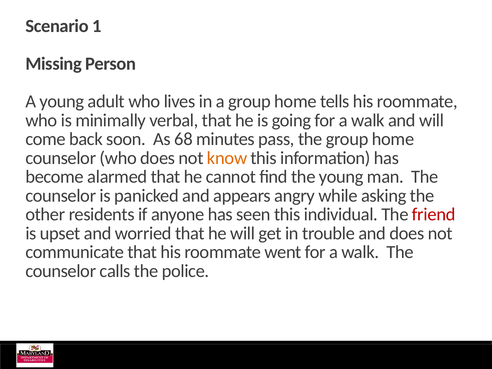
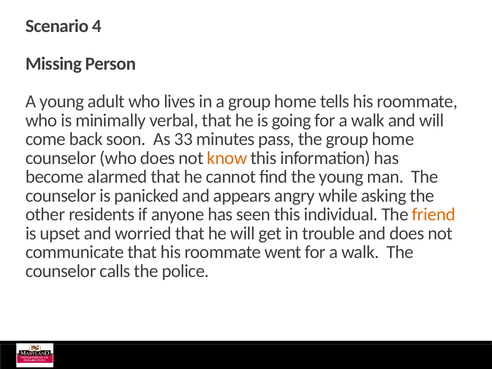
1: 1 -> 4 (97, 26)
68: 68 -> 33 (184, 139)
friend colour: red -> orange (434, 214)
